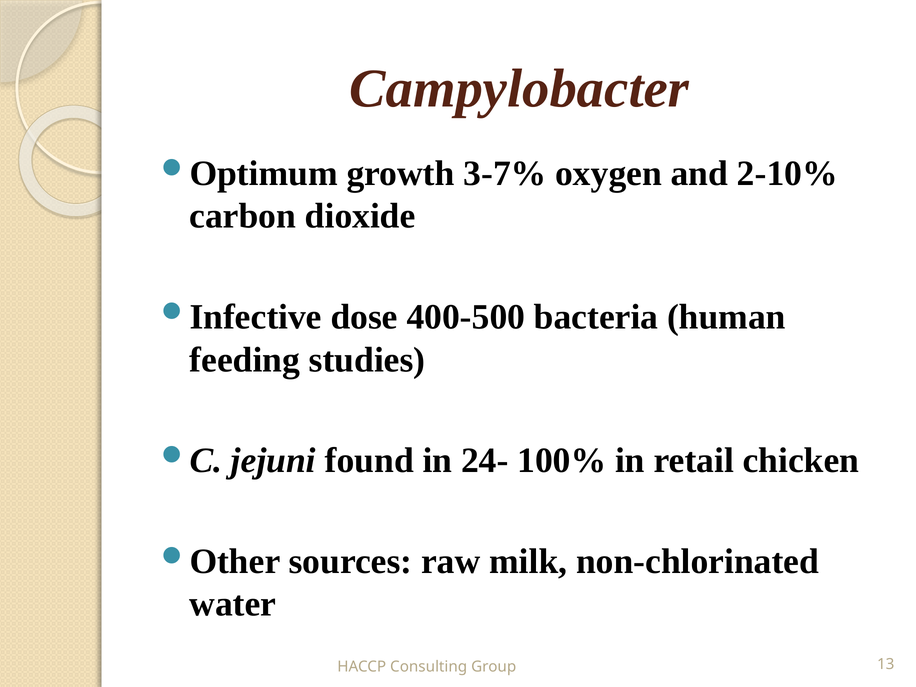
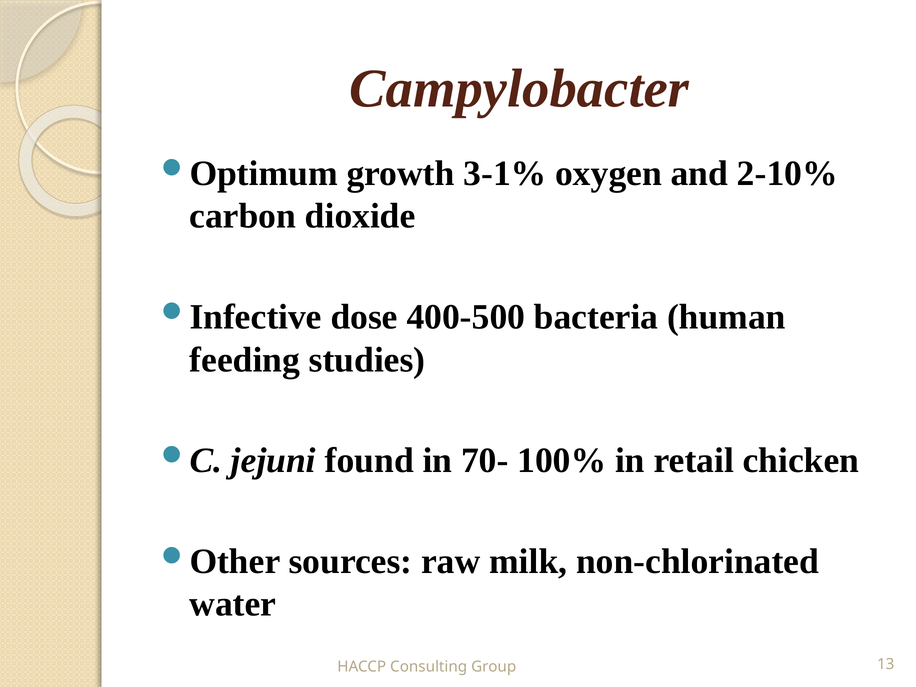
3-7%: 3-7% -> 3-1% (505, 173)
24-: 24- -> 70- (485, 461)
